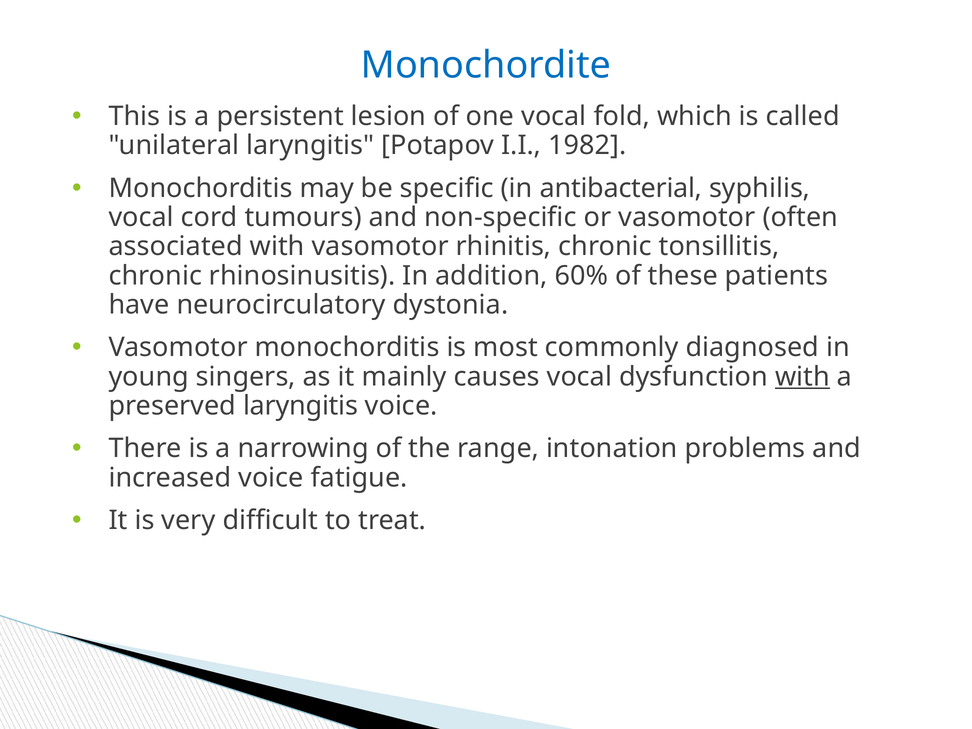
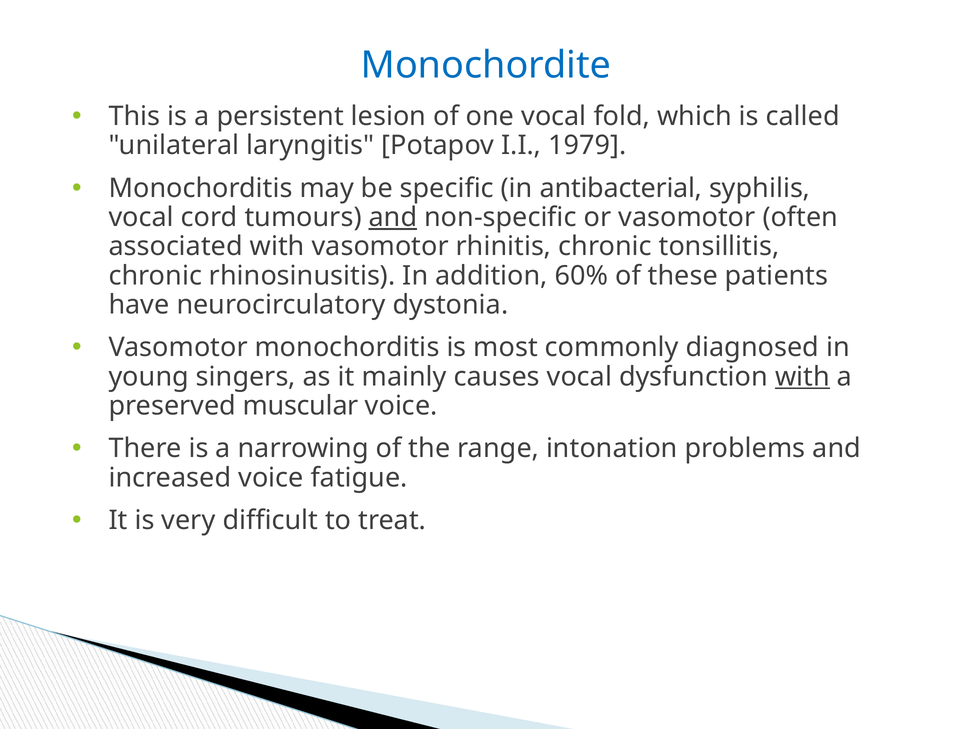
1982: 1982 -> 1979 (587, 146)
and underline: none -> present (393, 217)
preserved laryngitis: laryngitis -> muscular (301, 406)
